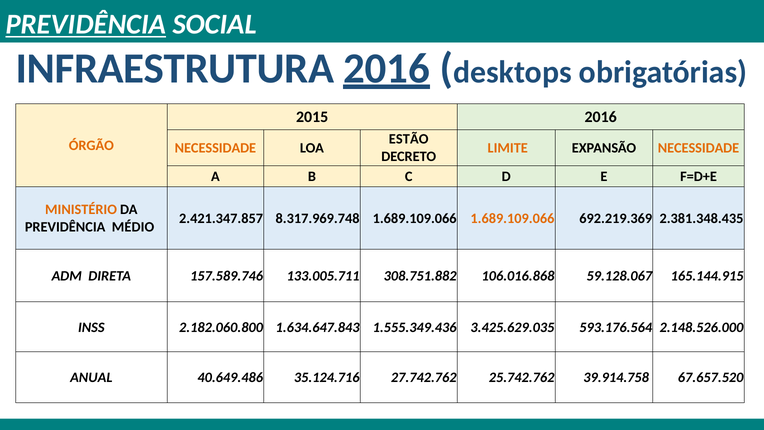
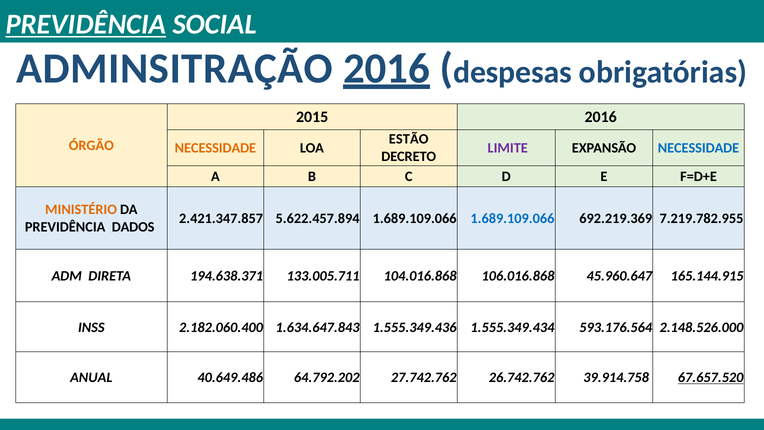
INFRAESTRUTURA: INFRAESTRUTURA -> ADMINSITRAÇÃO (175, 68)
desktops: desktops -> despesas (513, 72)
LIMITE colour: orange -> purple (508, 148)
NECESSIDADE colour: orange -> blue (699, 148)
8.317.969.748: 8.317.969.748 -> 5.622.457.894 (318, 218)
1.689.109.066 colour: orange -> blue (512, 218)
2.381.348.435: 2.381.348.435 -> 7.219.782.955 (702, 218)
MÉDIO: MÉDIO -> DADOS (133, 227)
157.589.746: 157.589.746 -> 194.638.371 (227, 276)
308.751.882: 308.751.882 -> 104.016.868 (420, 276)
59.128.067: 59.128.067 -> 45.960.647 (619, 276)
2.182.060.800: 2.182.060.800 -> 2.182.060.400 (221, 327)
3.425.629.035: 3.425.629.035 -> 1.555.349.434 (512, 327)
35.124.716: 35.124.716 -> 64.792.202 (327, 377)
25.742.762: 25.742.762 -> 26.742.762 (522, 377)
67.657.520 underline: none -> present (711, 377)
